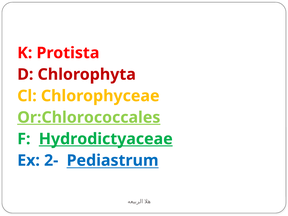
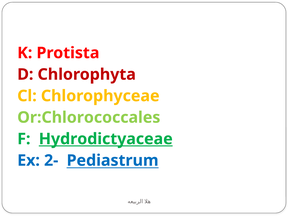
Or:Chlorococcales underline: present -> none (89, 117)
